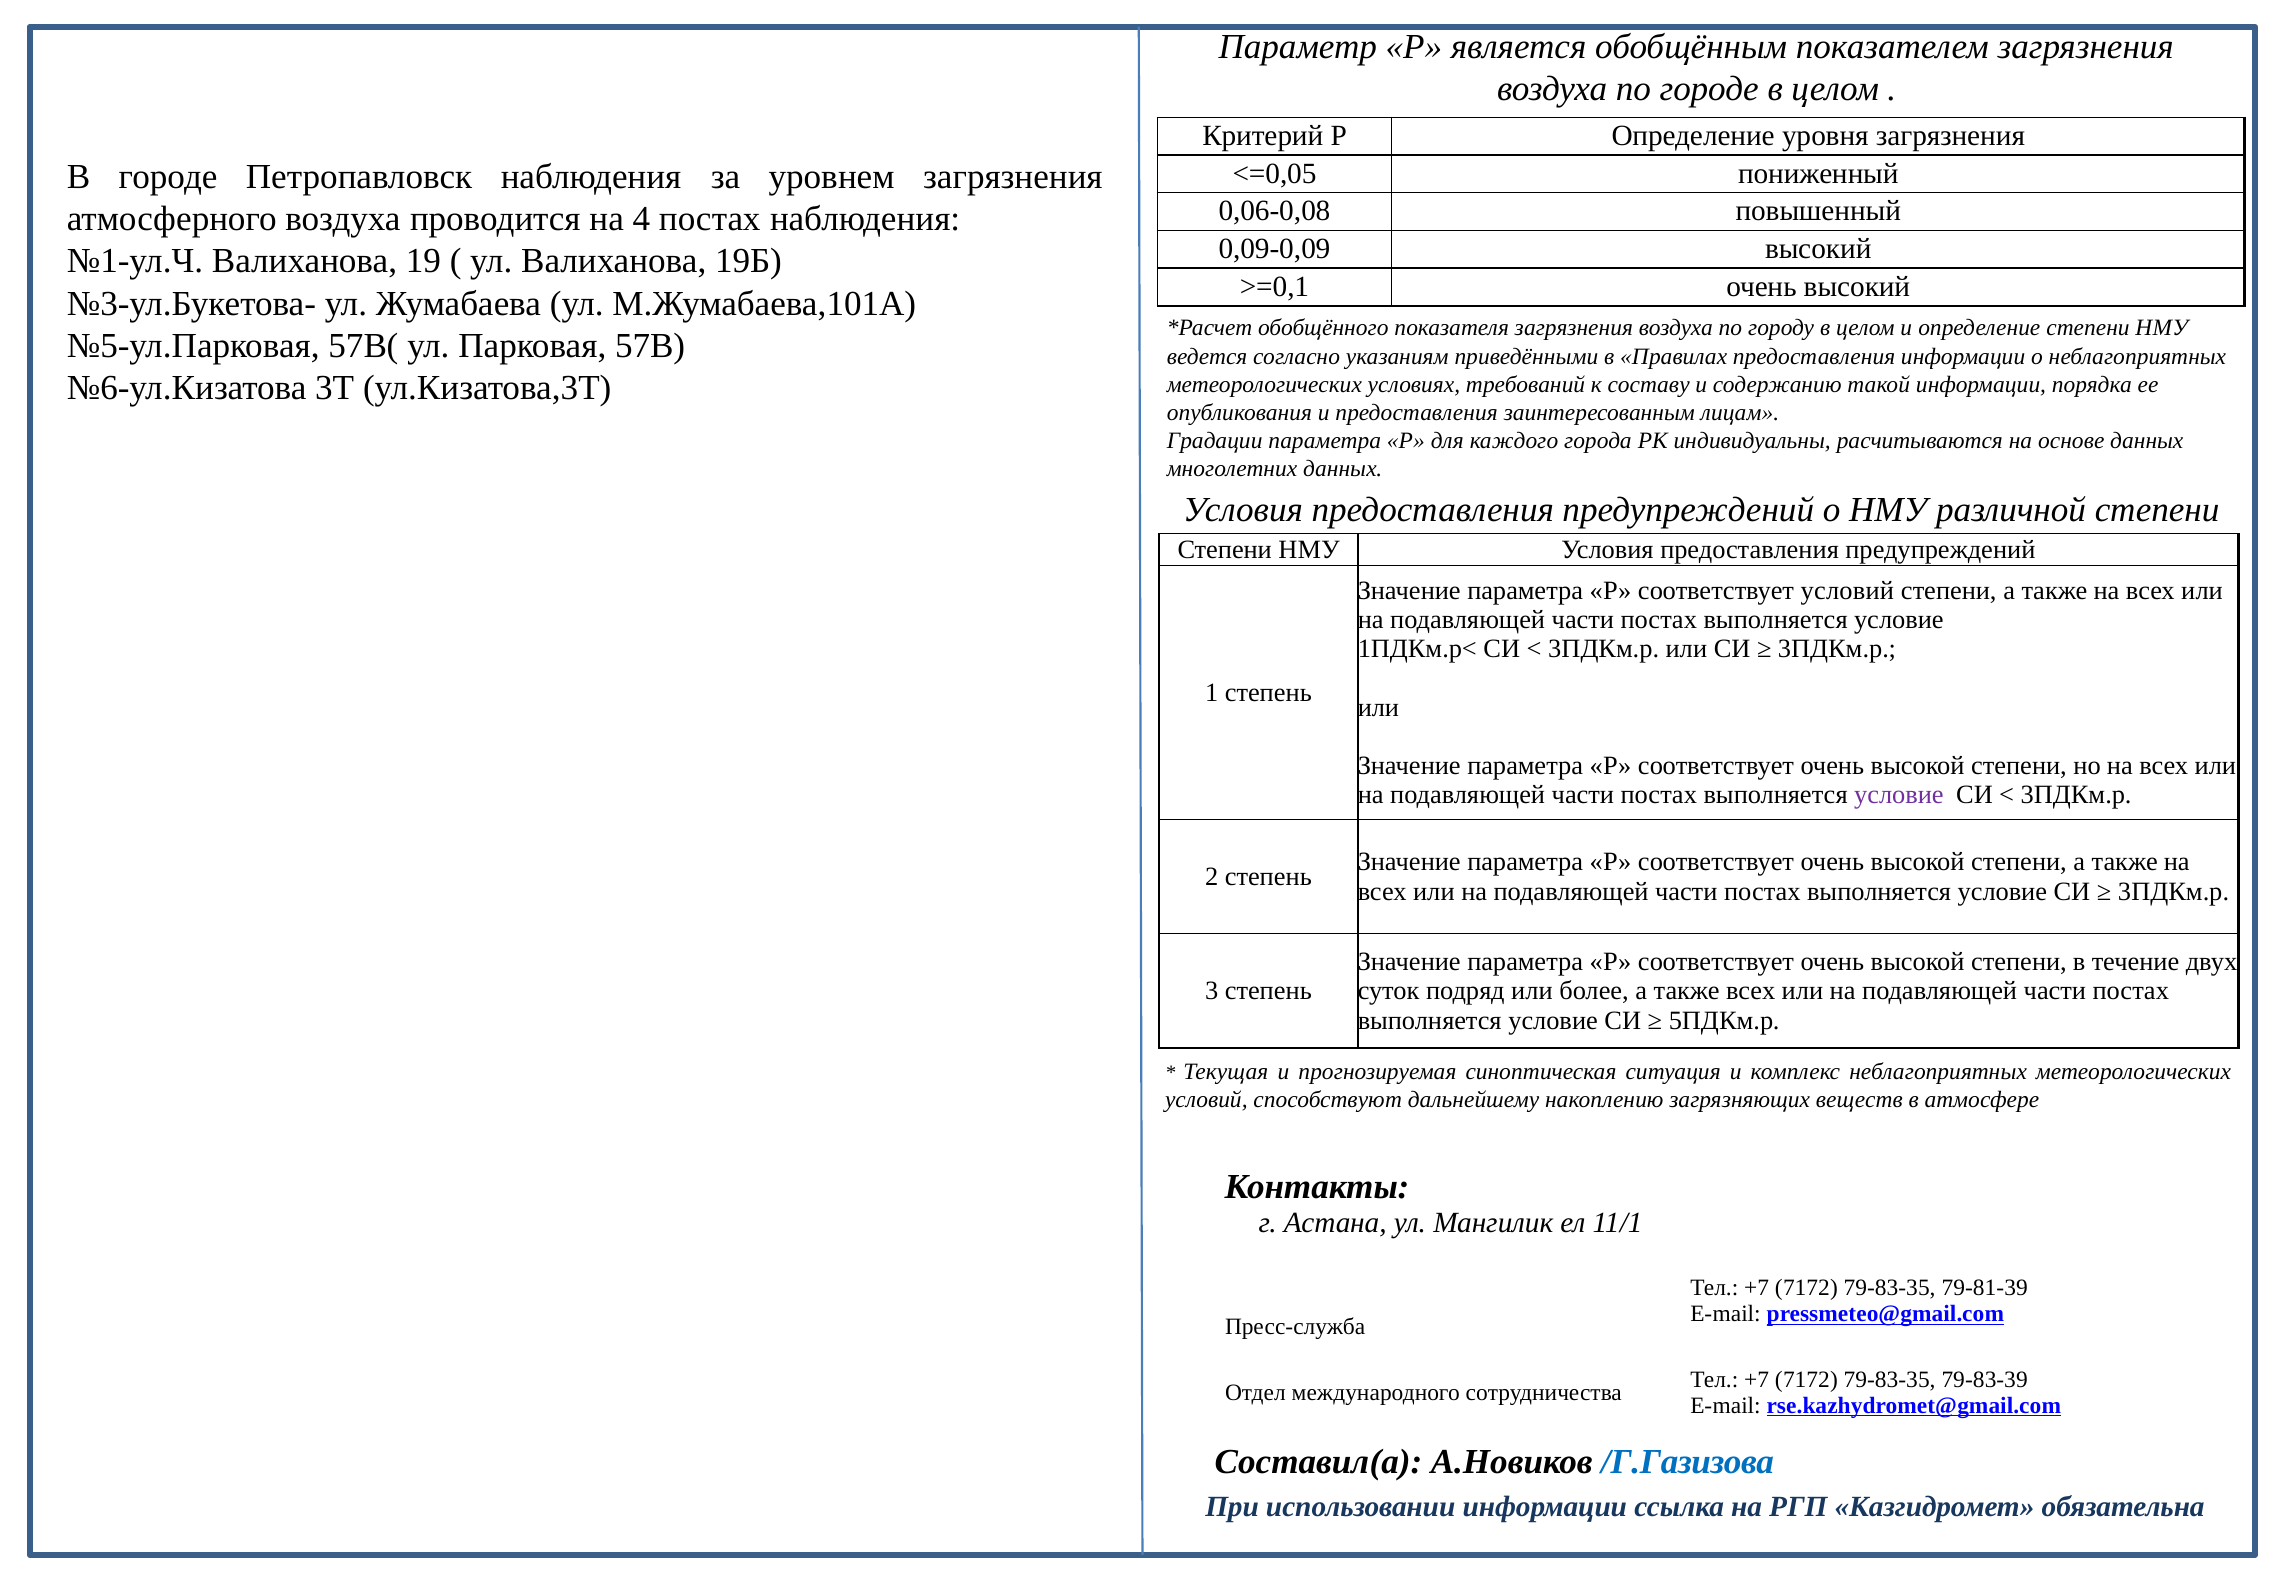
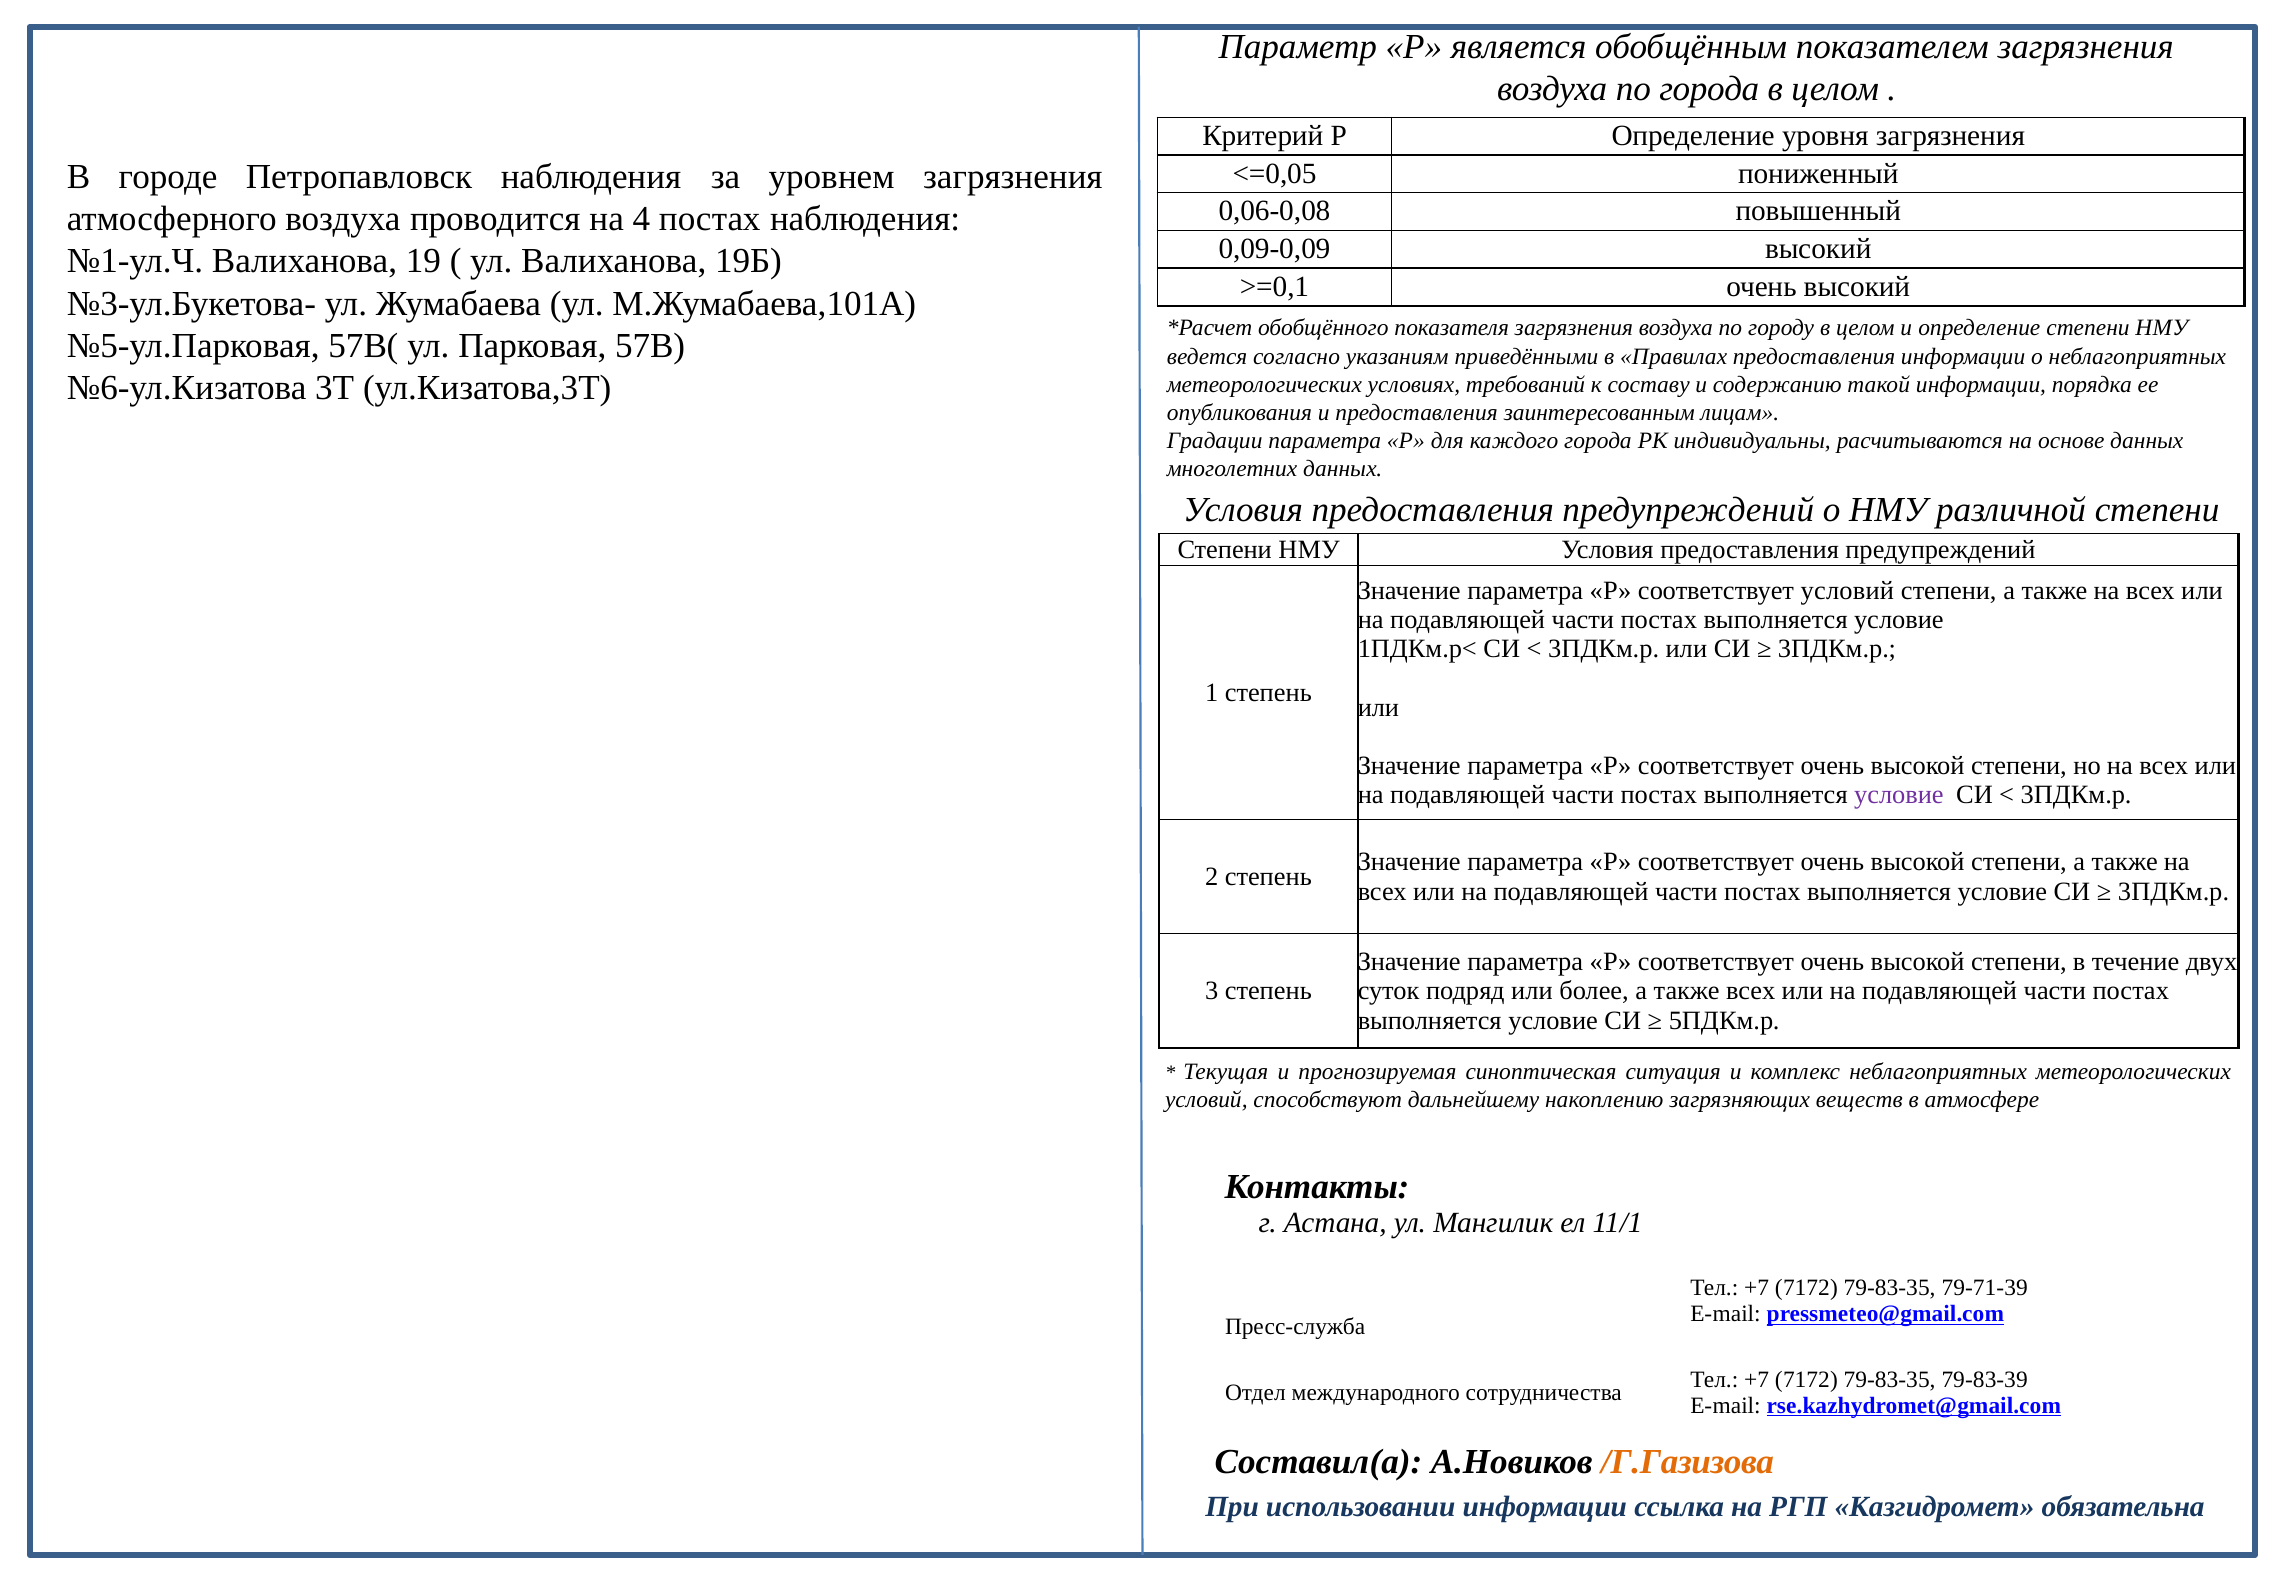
по городе: городе -> города (1709, 89)
79-81-39: 79-81-39 -> 79-71-39 (1985, 1288)
/Г.Газизова colour: blue -> orange (1688, 1462)
